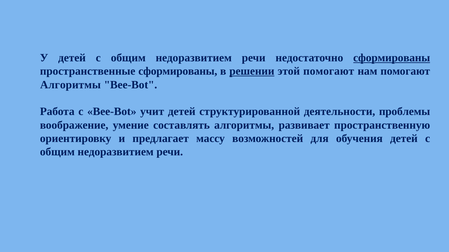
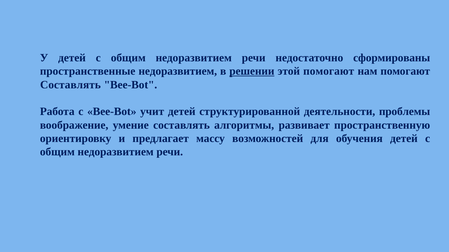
сформированы underline: present -> none (392, 58)
пространственные сформированы: сформированы -> недоразвитием (178, 71)
Алгоритмы: Алгоритмы -> Составлять (70, 85)
